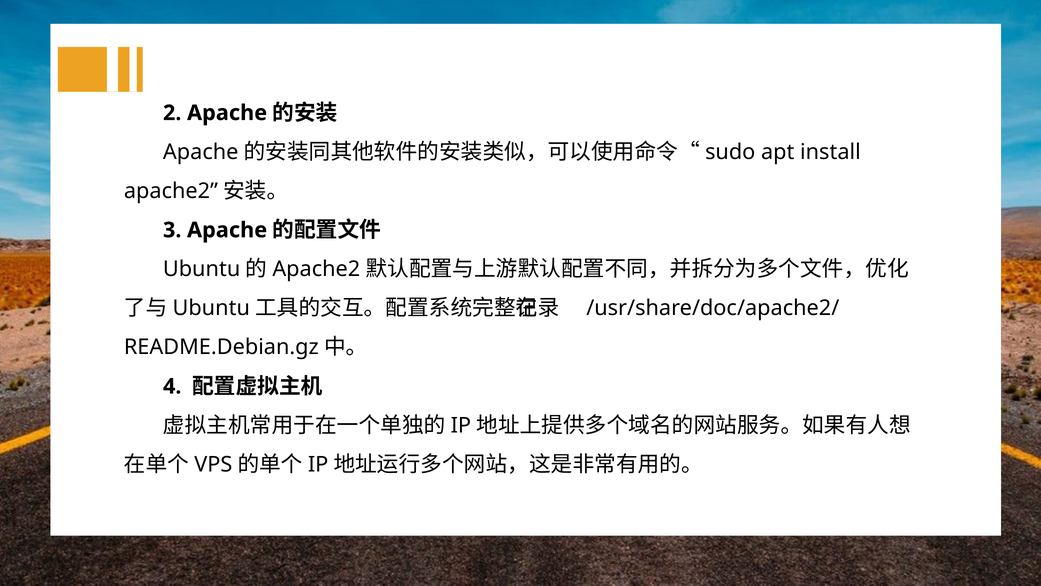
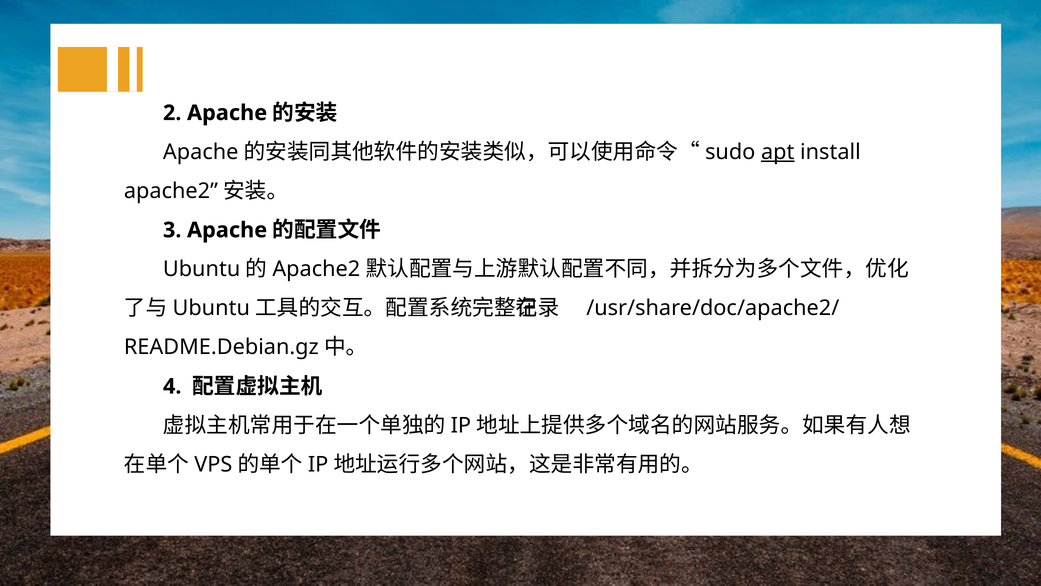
apt underline: none -> present (778, 152)
